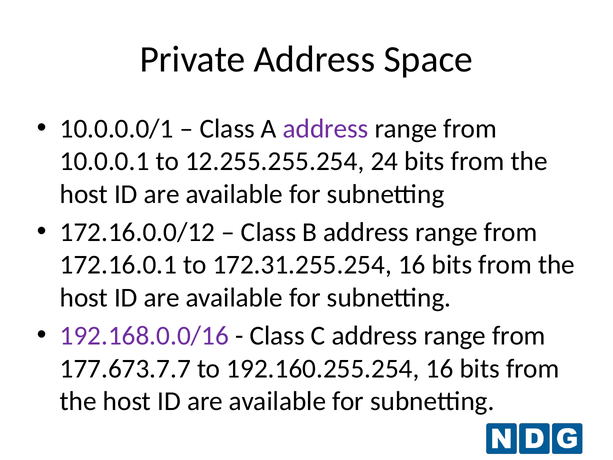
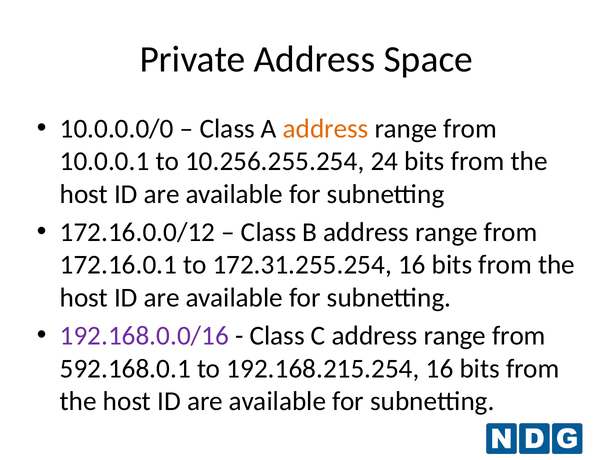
10.0.0.0/1: 10.0.0.0/1 -> 10.0.0.0/0 (117, 129)
address colour: purple -> orange (326, 129)
12.255.255.254: 12.255.255.254 -> 10.256.255.254 (275, 161)
177.673.7.7: 177.673.7.7 -> 592.168.0.1 (125, 368)
192.160.255.254: 192.160.255.254 -> 192.168.215.254 (323, 368)
